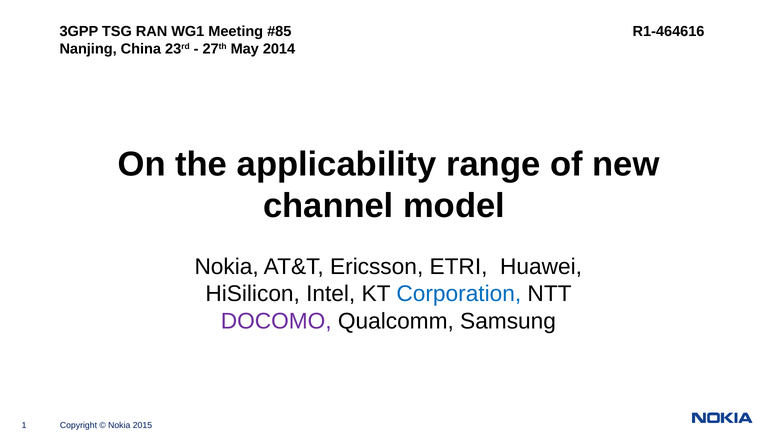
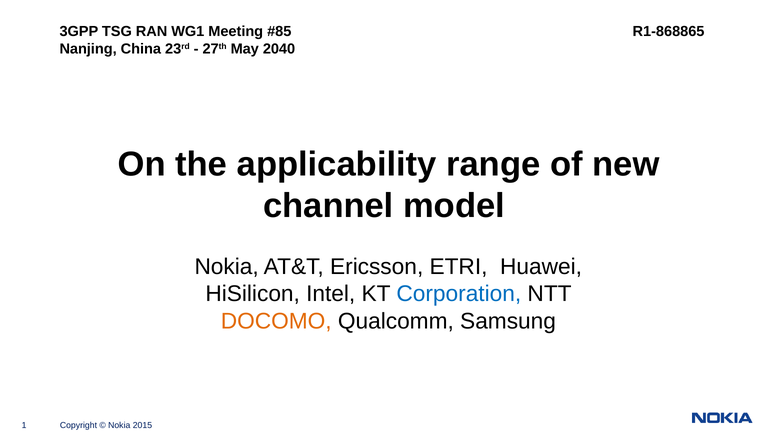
R1-464616: R1-464616 -> R1-868865 (669, 31)
2014: 2014 -> 2040 (279, 49)
DOCOMO colour: purple -> orange (276, 322)
